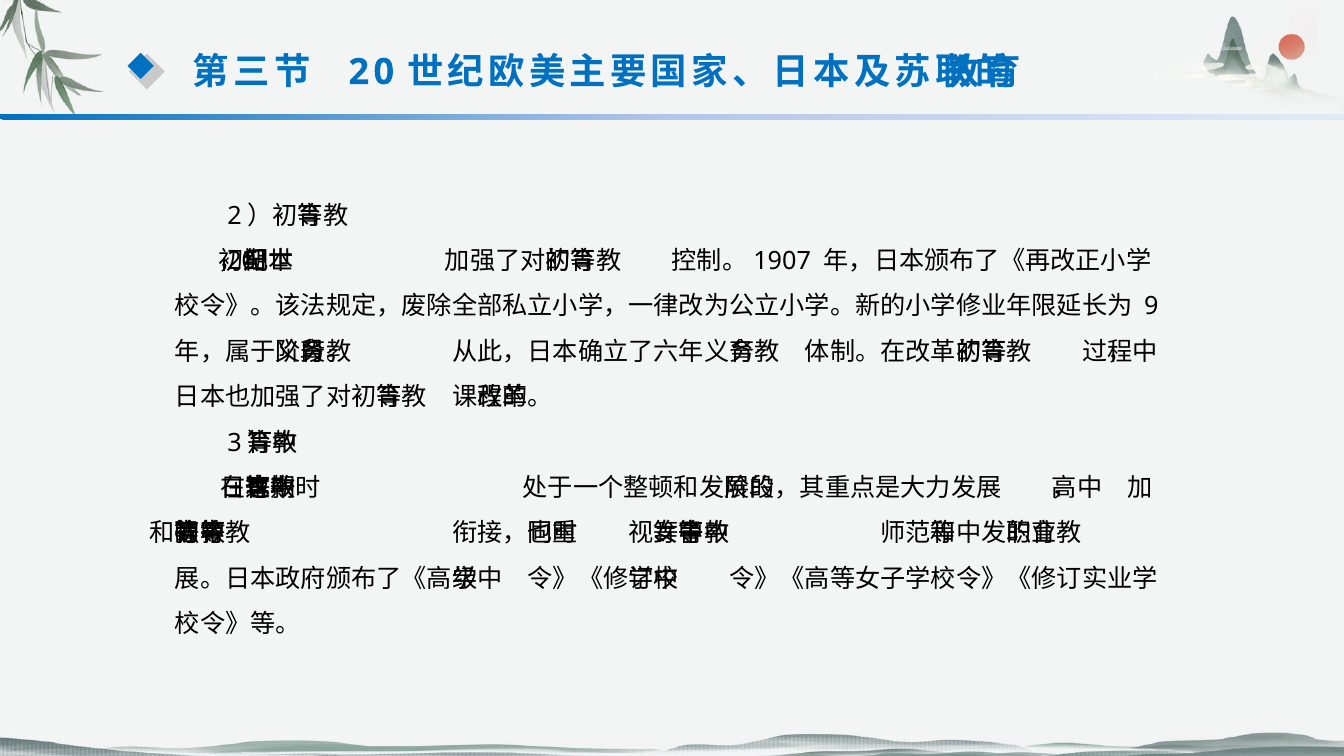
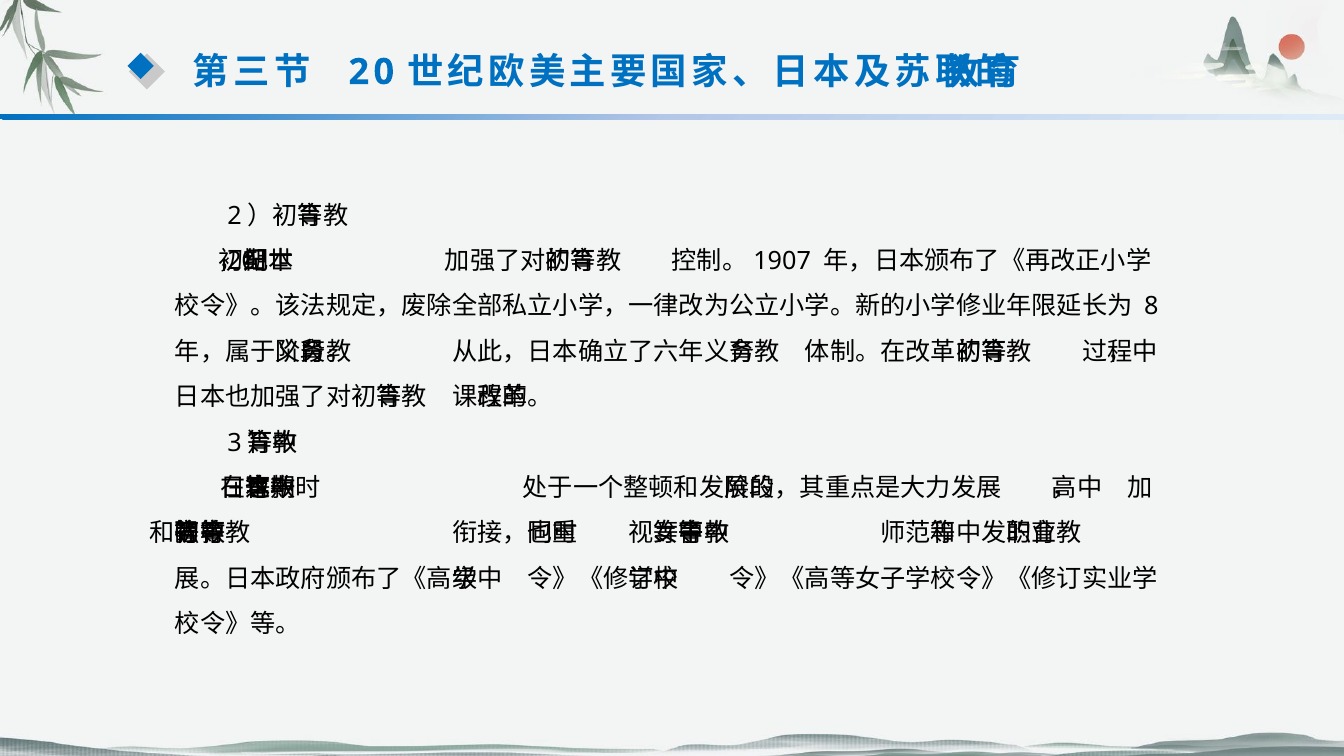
9: 9 -> 8 (1151, 307)
